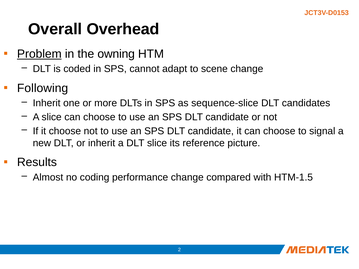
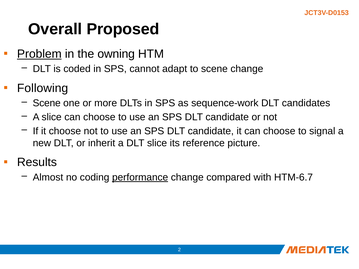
Overhead: Overhead -> Proposed (123, 29)
Inherit: Inherit -> Scene (47, 103)
sequence-slice: sequence-slice -> sequence-work (225, 103)
performance underline: none -> present (140, 177)
HTM-1.5: HTM-1.5 -> HTM-6.7 (293, 177)
